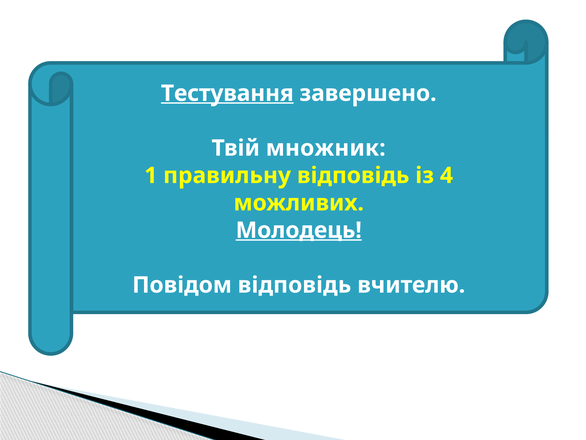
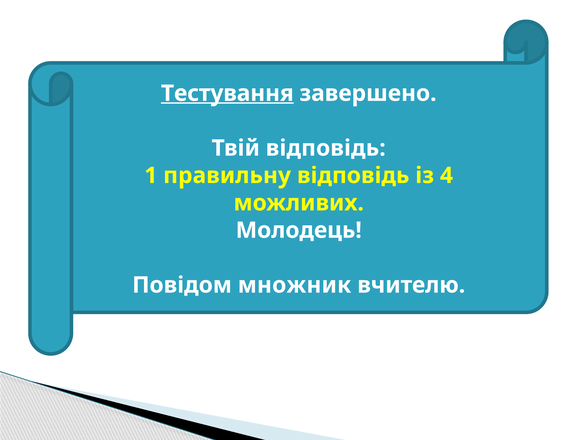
Твій множник: множник -> відповідь (326, 148)
Молодець underline: present -> none (299, 230)
Повідом відповідь: відповідь -> множник (294, 285)
